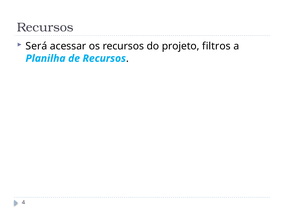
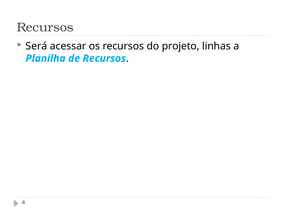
filtros: filtros -> linhas (216, 46)
